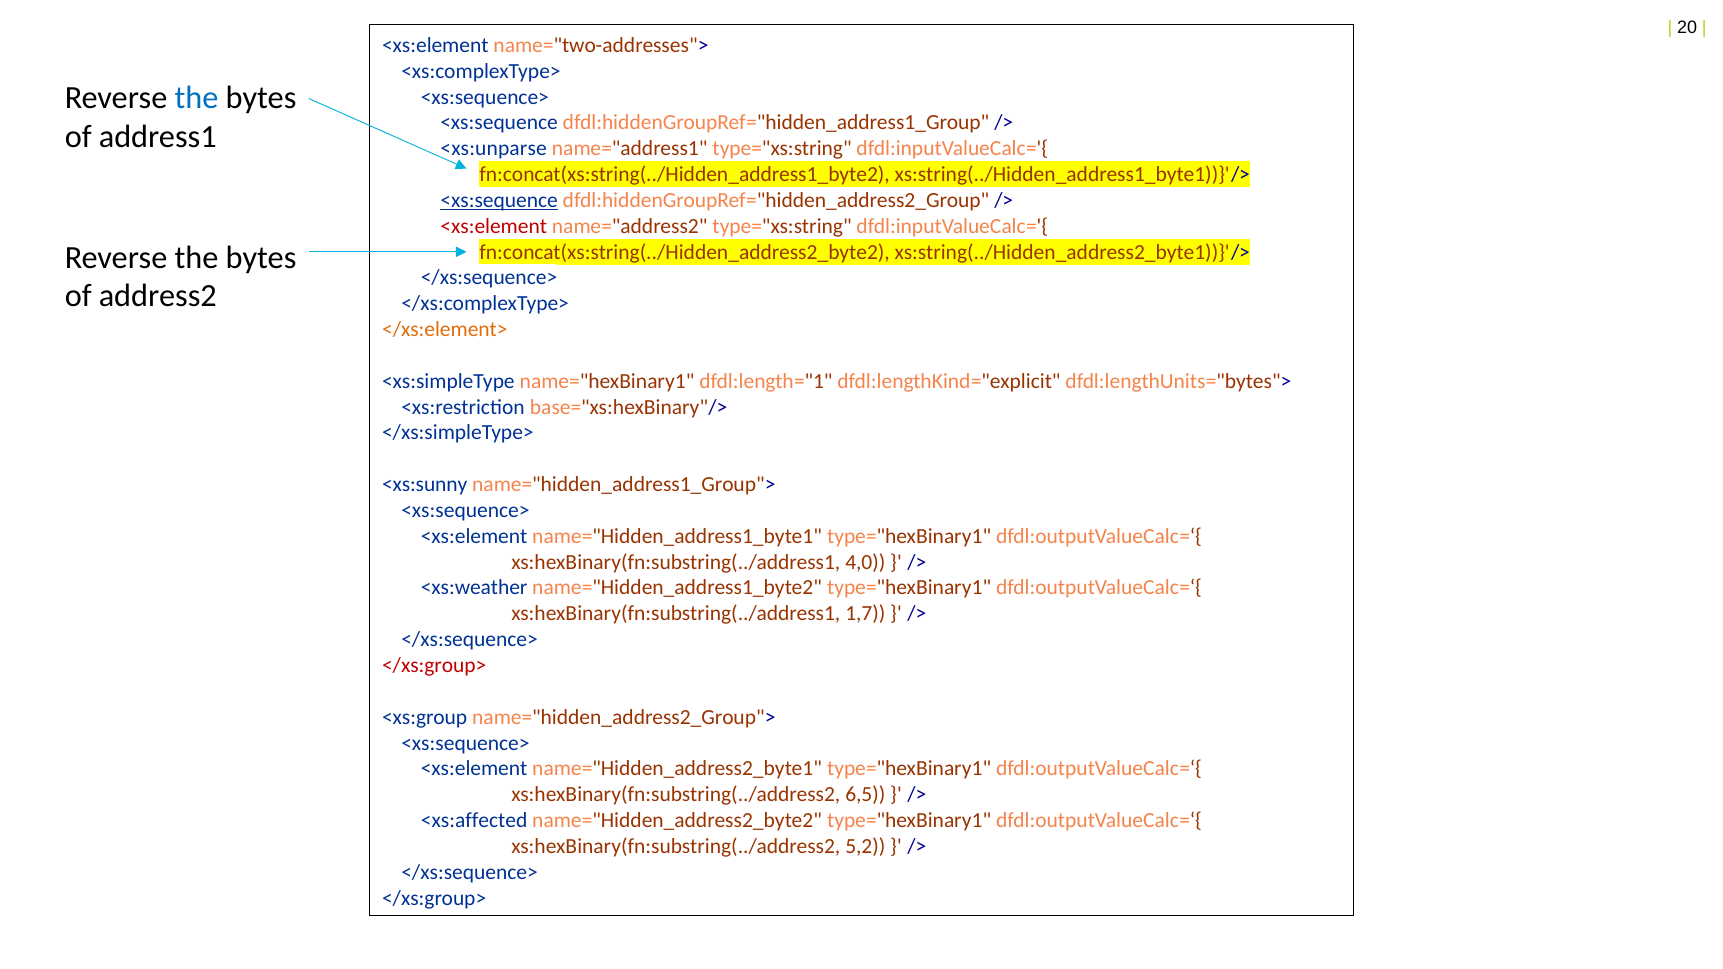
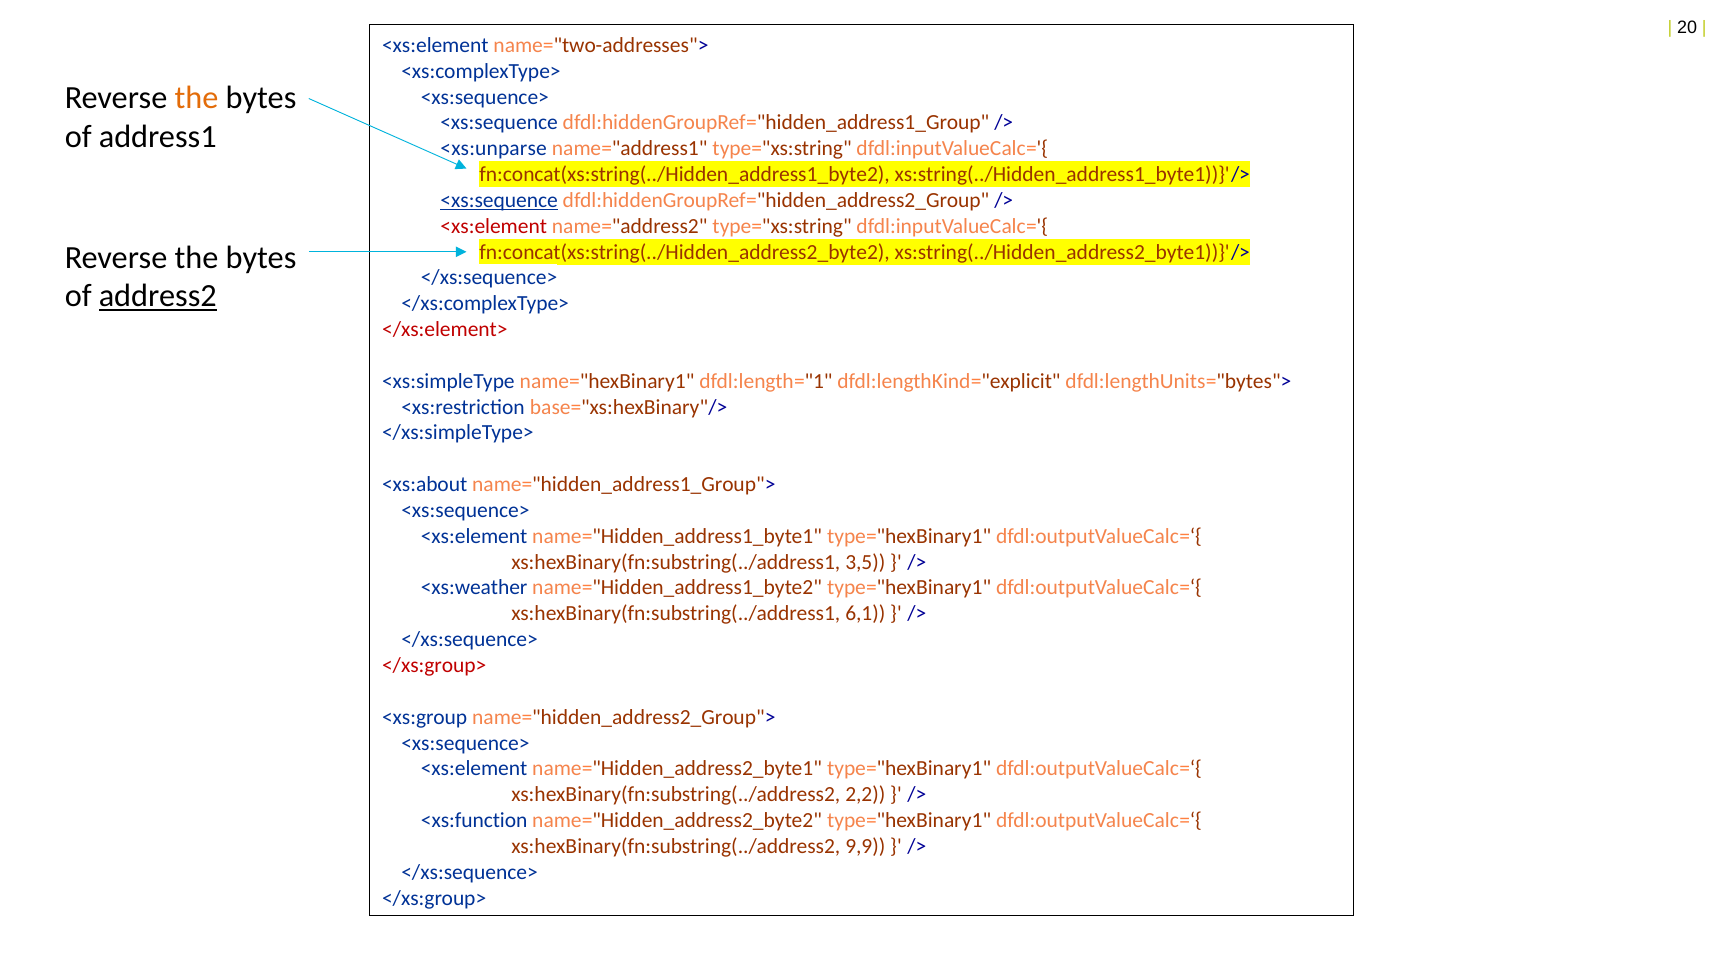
the colour: blue -> orange (196, 98)
address2 underline: none -> present (158, 296)
</xs:element> colour: orange -> red (445, 330)
<xs:sunny: <xs:sunny -> <xs:about (425, 485)
4,0: 4,0 -> 3,5 (865, 562)
1,7: 1,7 -> 6,1 (865, 614)
6,5: 6,5 -> 2,2 (865, 795)
<xs:affected: <xs:affected -> <xs:function (474, 821)
5,2: 5,2 -> 9,9 (865, 846)
